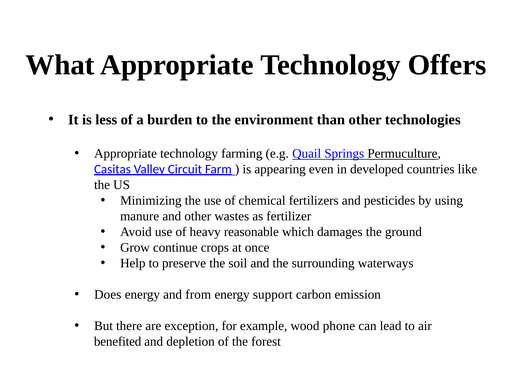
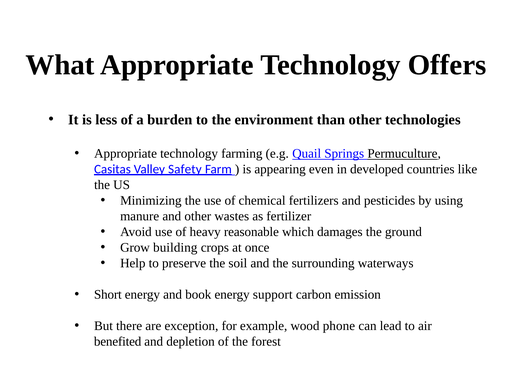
Circuit: Circuit -> Safety (185, 169)
continue: continue -> building (175, 247)
Does: Does -> Short (108, 294)
from: from -> book (198, 294)
